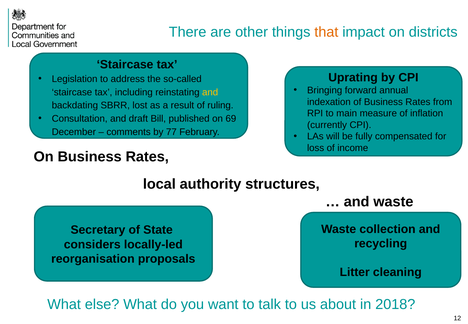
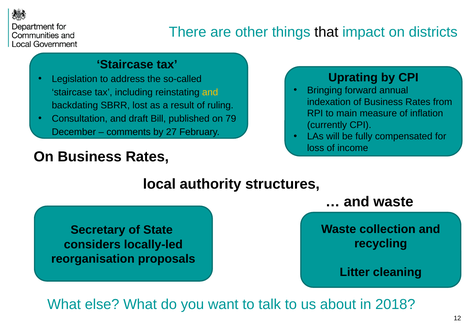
that colour: orange -> black (326, 32)
69: 69 -> 79 (231, 119)
77: 77 -> 27 (171, 132)
